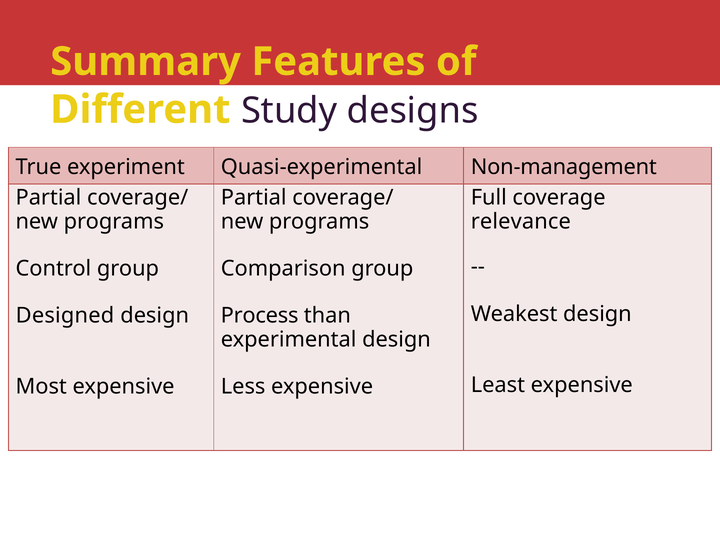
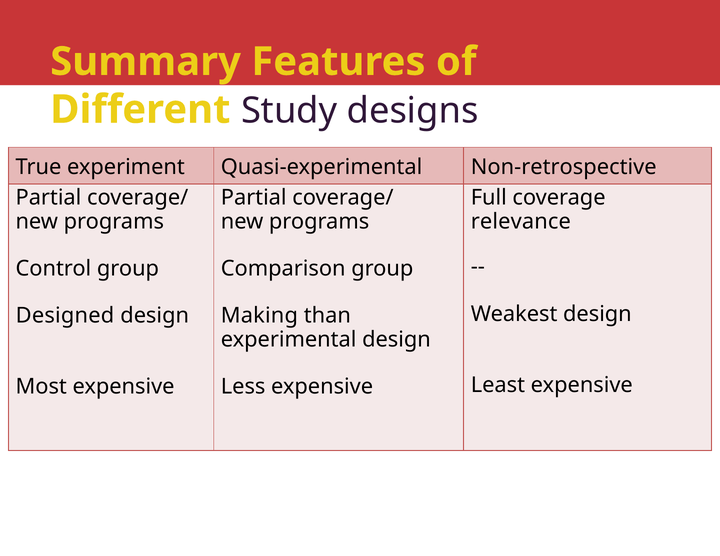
Non-management: Non-management -> Non-retrospective (564, 167)
Process: Process -> Making (259, 316)
